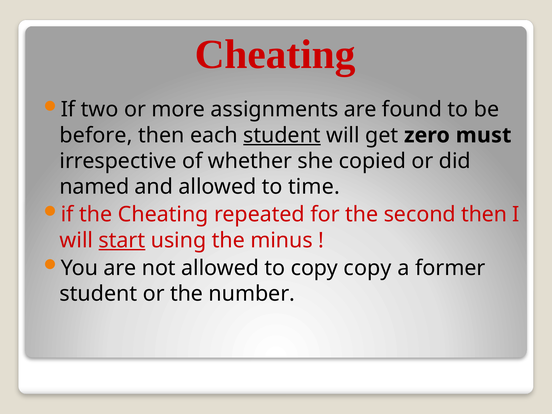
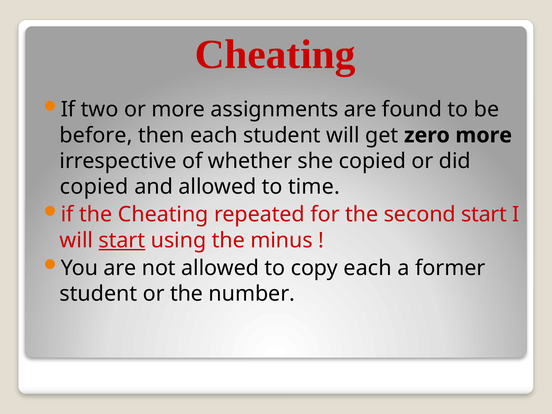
student underline: present -> none (282, 135)
zero must: must -> more (484, 135)
named: named -> copied (94, 187)
second then: then -> start (484, 215)
copy copy: copy -> each (368, 268)
